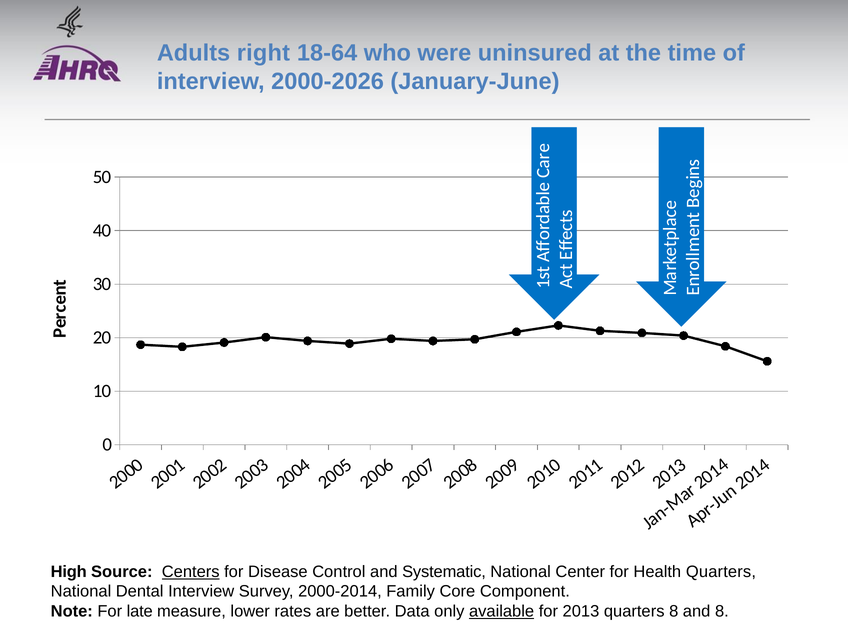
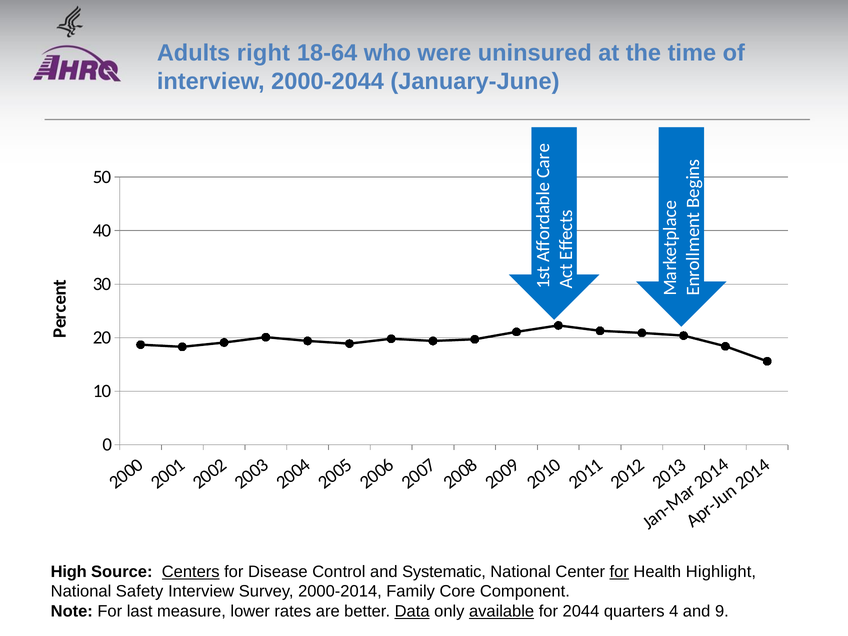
2000-2026: 2000-2026 -> 2000-2044 (328, 81)
for underline: none -> present (619, 572)
Health Quarters: Quarters -> Highlight (721, 572)
Dental: Dental -> Safety (140, 591)
late: late -> last (140, 611)
Data underline: none -> present (412, 611)
2013: 2013 -> 2044 (581, 611)
quarters 8: 8 -> 4 (674, 611)
and 8: 8 -> 9 (722, 611)
